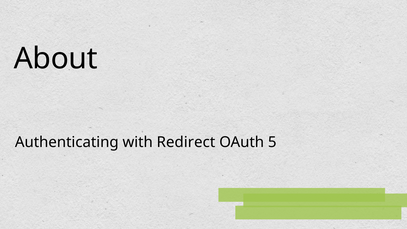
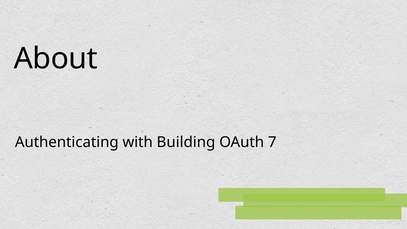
Redirect: Redirect -> Building (186, 142)
5: 5 -> 7 (272, 142)
